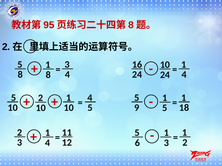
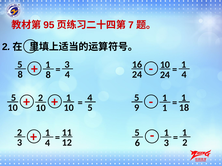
8: 8 -> 7 (131, 25)
5: 5 -> 1 (165, 108)
